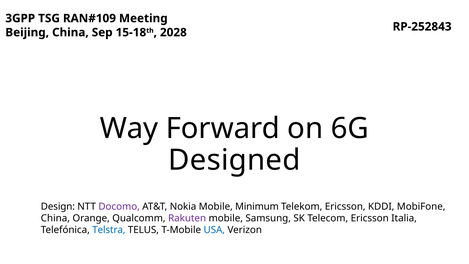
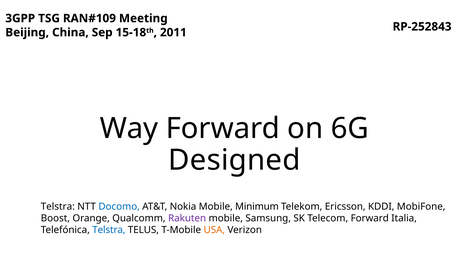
2028: 2028 -> 2011 (173, 32)
Design: Design -> Telstra (58, 206)
Docomo colour: purple -> blue (119, 206)
China: China -> Boost (55, 218)
Telecom Ericsson: Ericsson -> Forward (370, 218)
USA colour: blue -> orange (214, 230)
